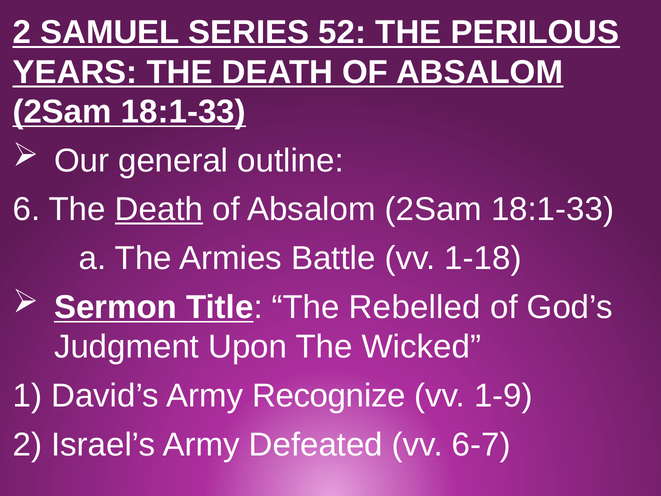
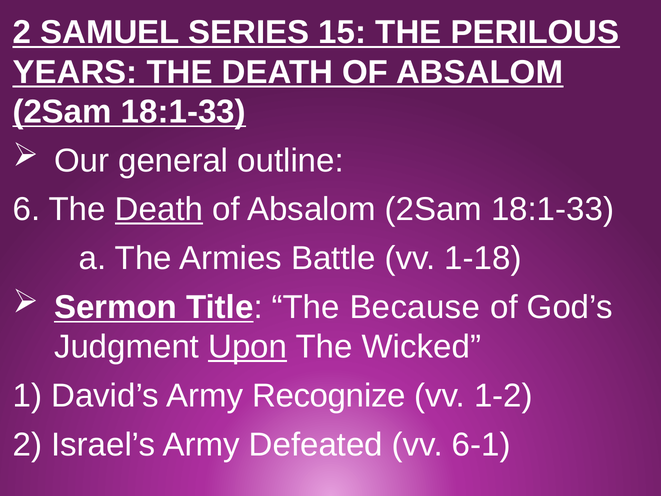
52: 52 -> 15 (342, 32)
Rebelled: Rebelled -> Because (415, 307)
Upon underline: none -> present (248, 347)
1-9: 1-9 -> 1-2 (503, 396)
6-7: 6-7 -> 6-1 (481, 444)
